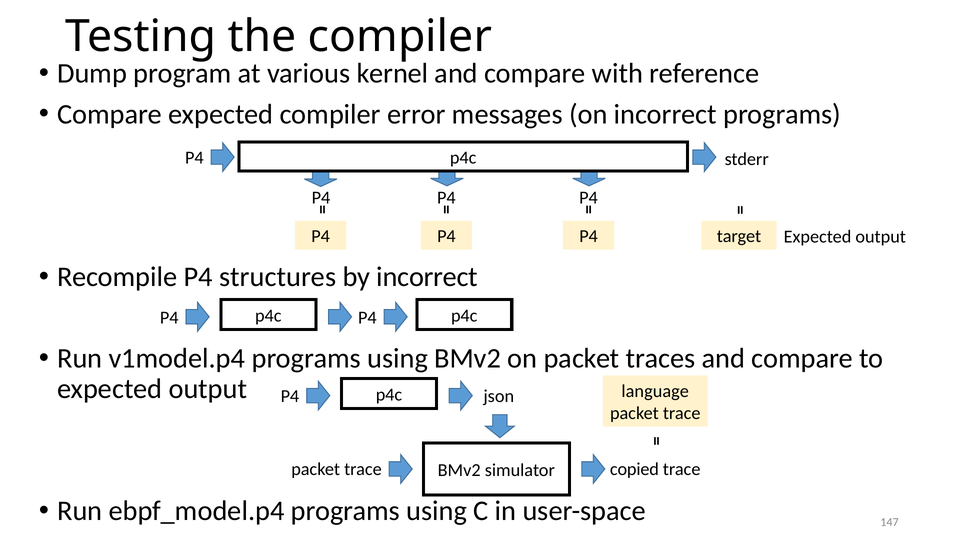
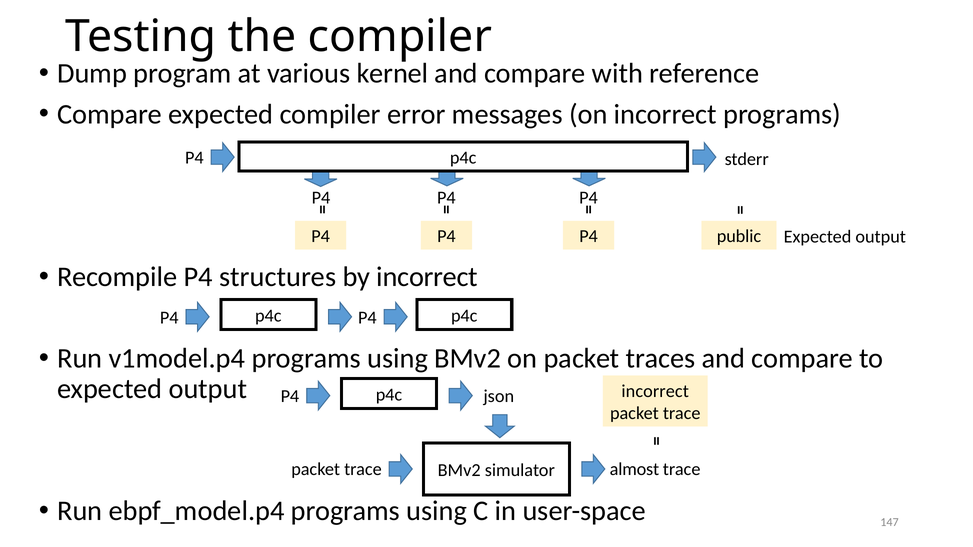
target: target -> public (739, 237)
language: language -> incorrect (655, 392)
copied: copied -> almost (634, 469)
